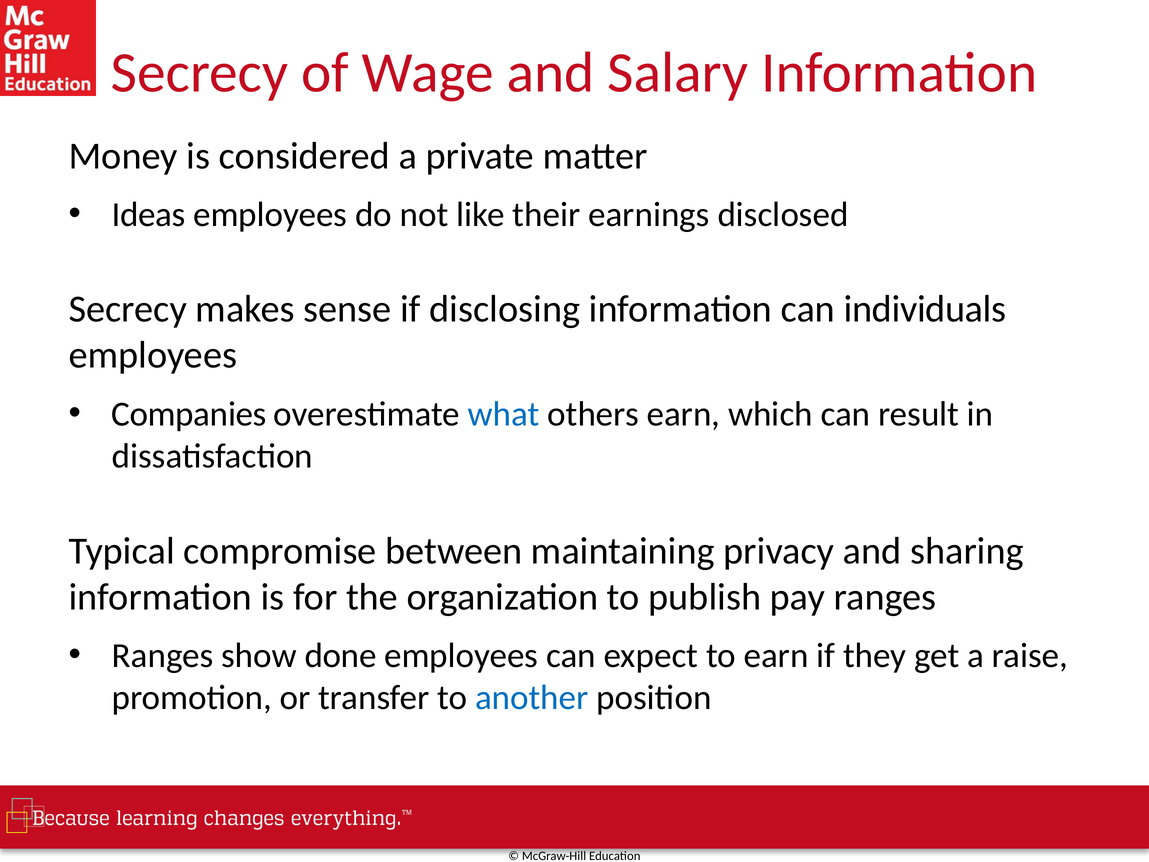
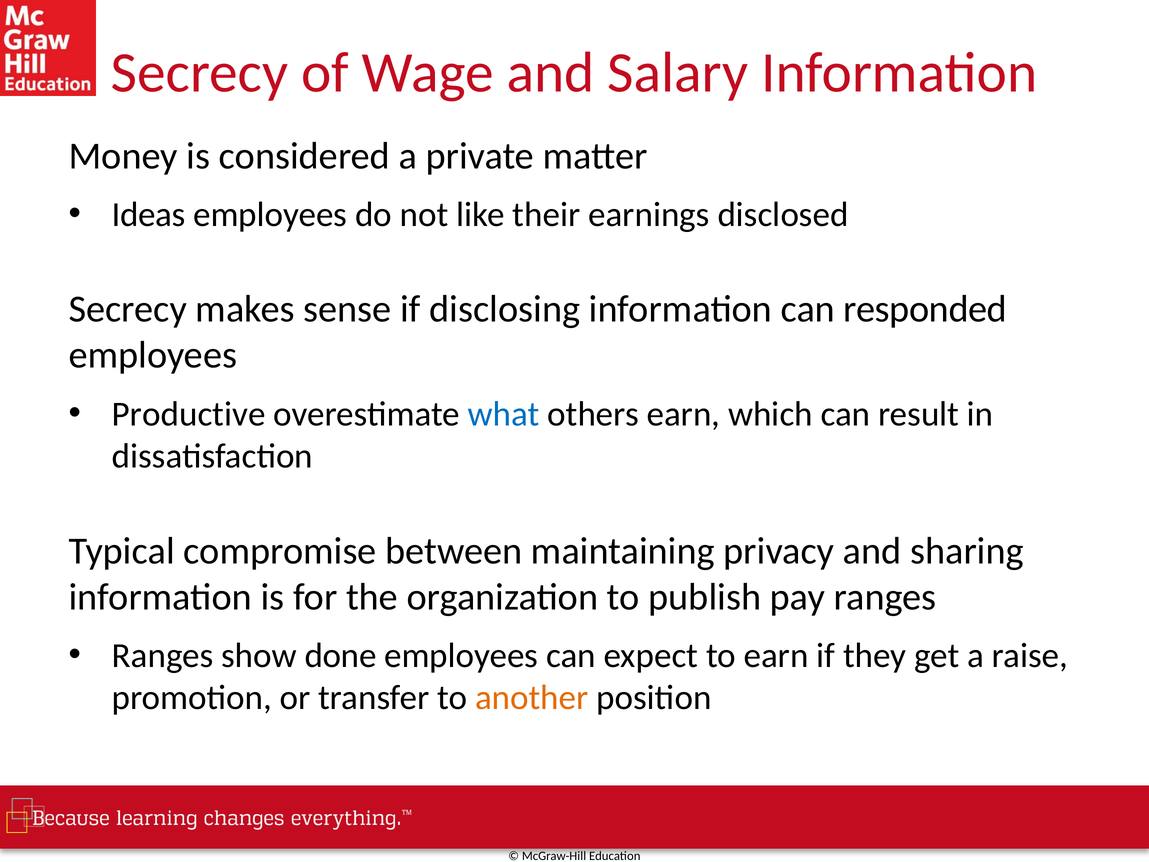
individuals: individuals -> responded (925, 309)
Companies: Companies -> Productive (189, 414)
another colour: blue -> orange (532, 698)
